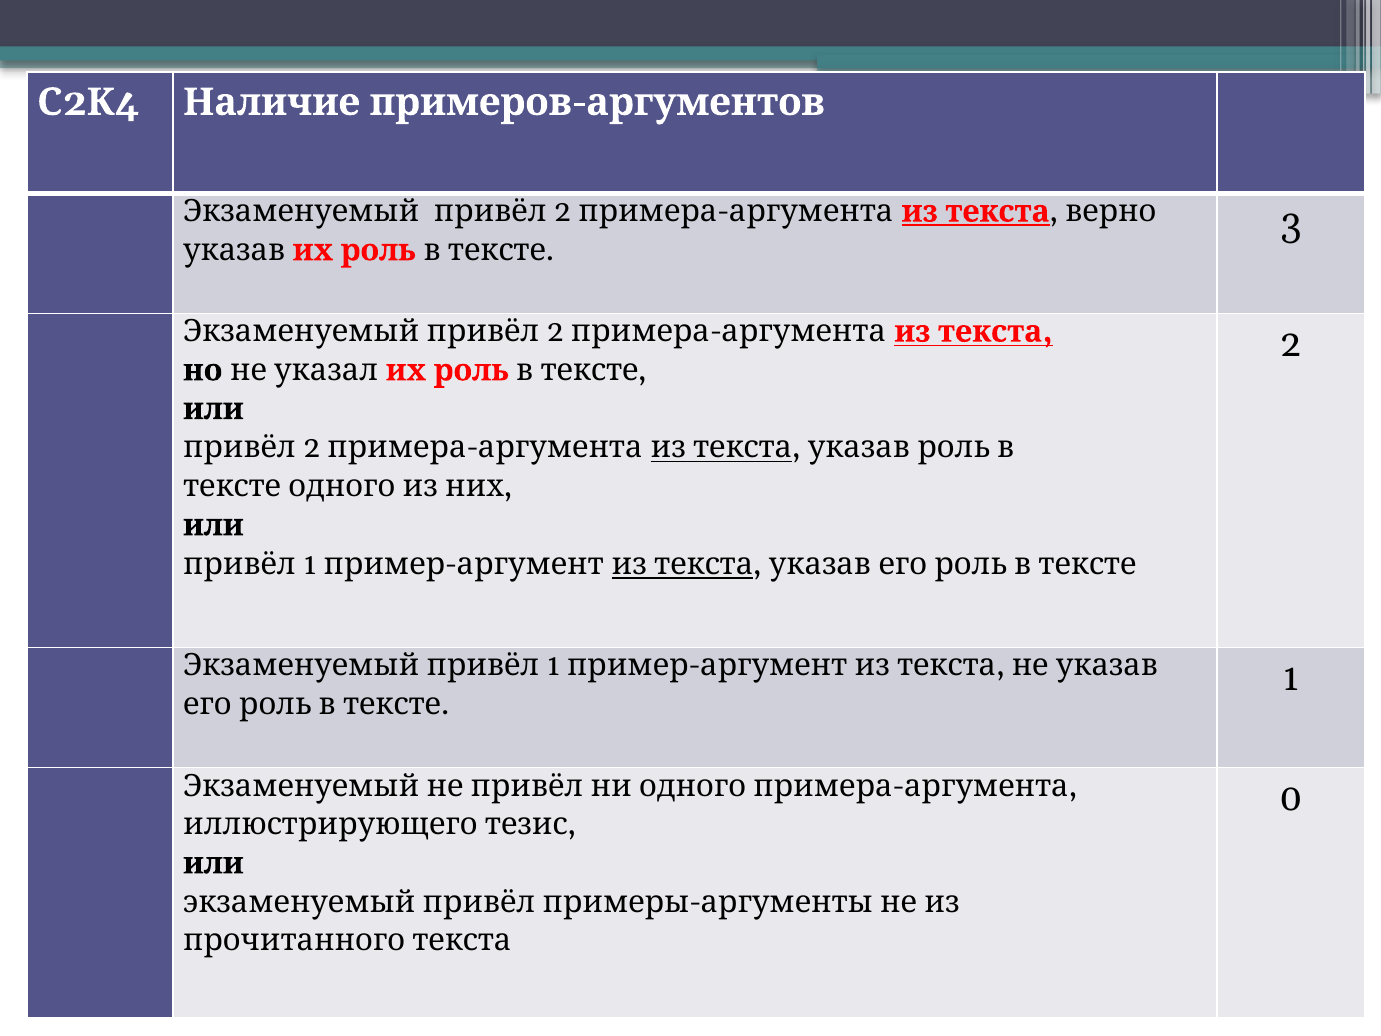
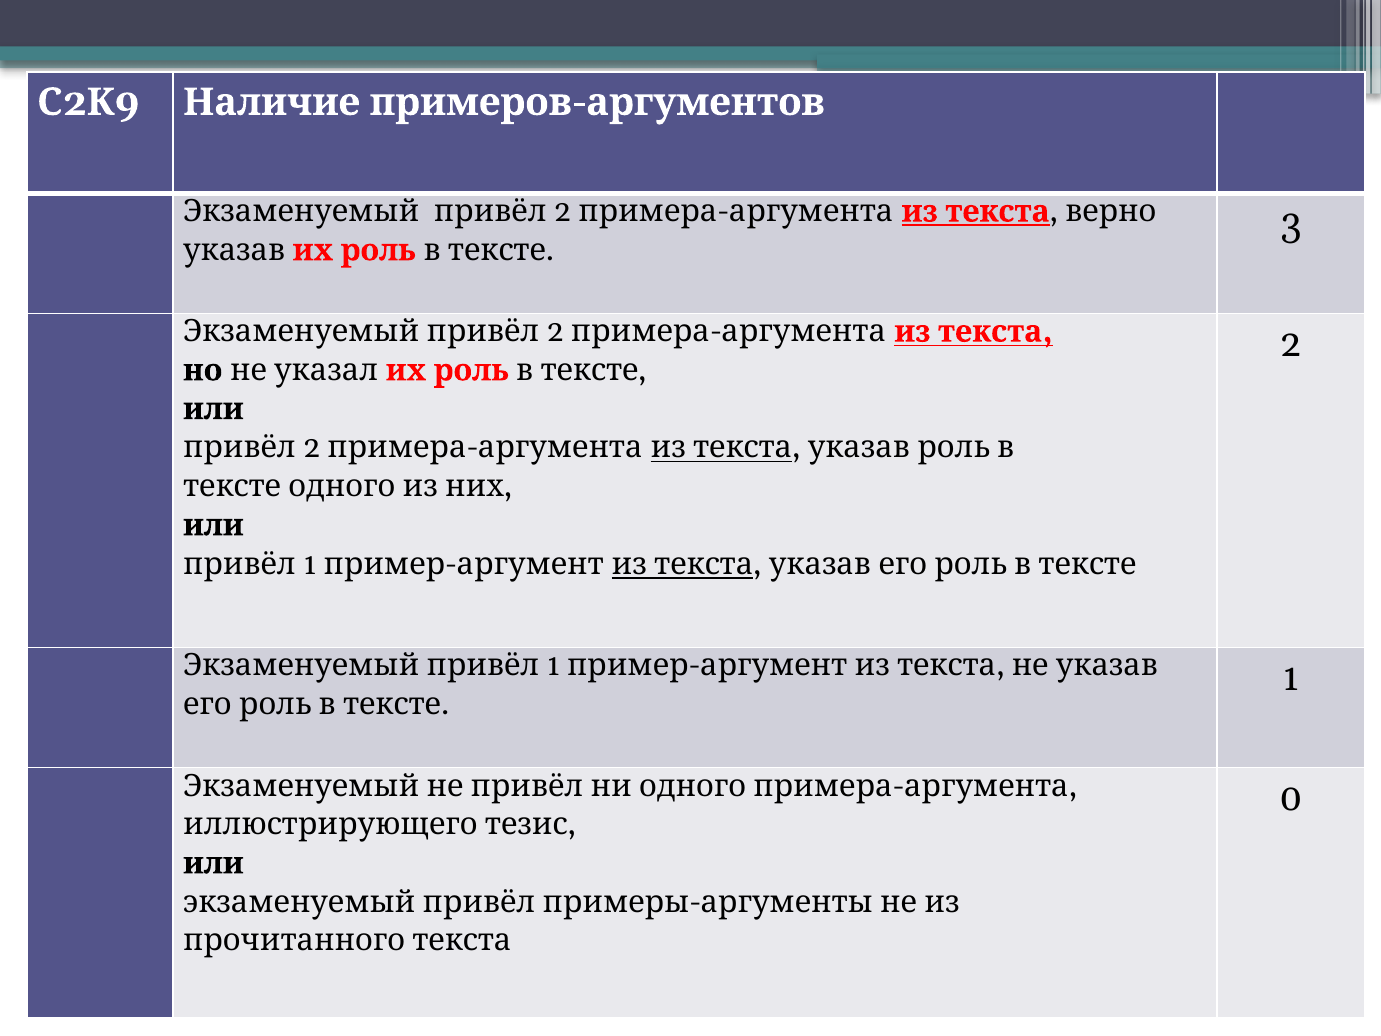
4: 4 -> 9 (127, 102)
